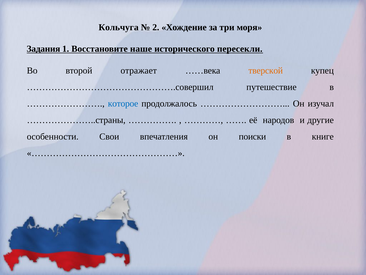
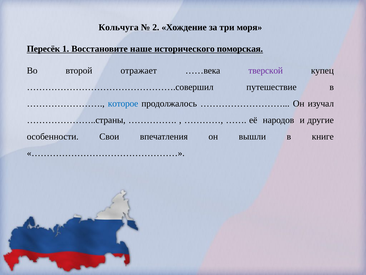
Задания: Задания -> Пересёк (43, 49)
пересекли: пересекли -> поморская (240, 49)
тверской colour: orange -> purple (266, 70)
поиски: поиски -> вышли (252, 136)
